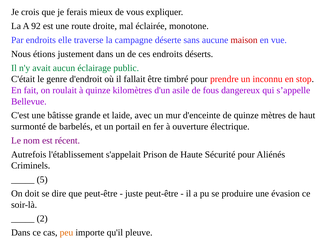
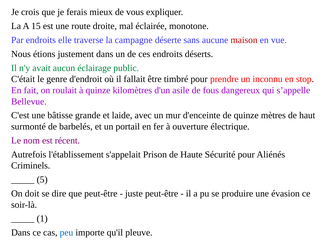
92: 92 -> 15 (36, 26)
2: 2 -> 1 (42, 219)
peu colour: orange -> blue (66, 233)
